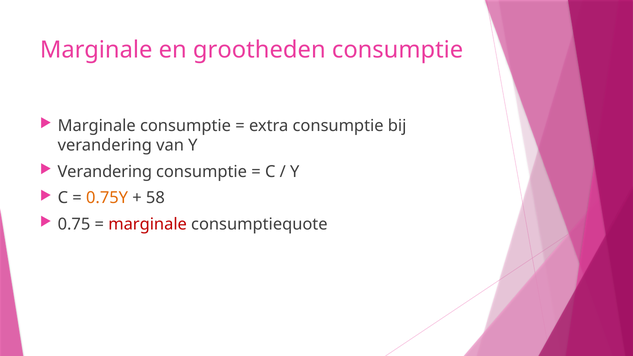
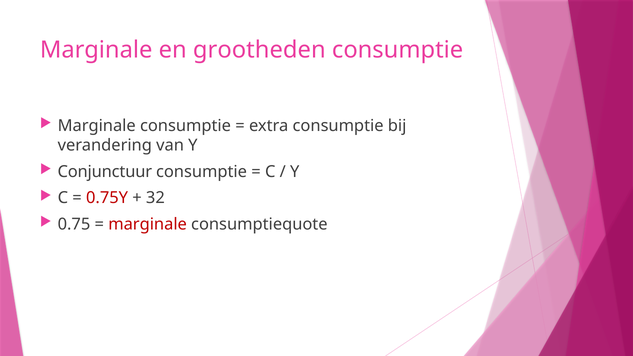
Verandering: Verandering -> Conjunctuur (105, 172)
0.75Y colour: orange -> red (107, 198)
58: 58 -> 32 (155, 198)
